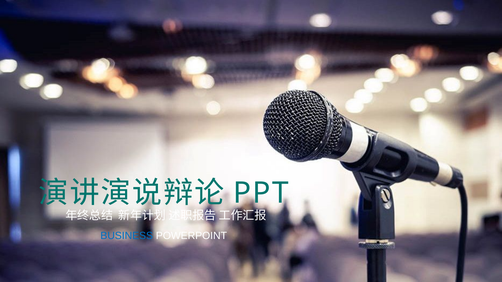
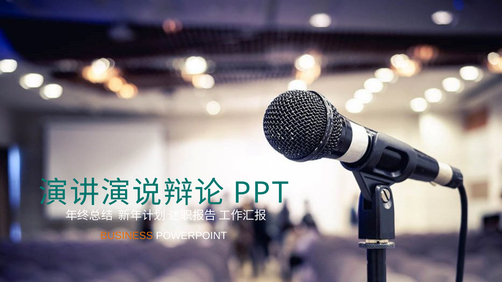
BUSINESS colour: blue -> orange (127, 236)
